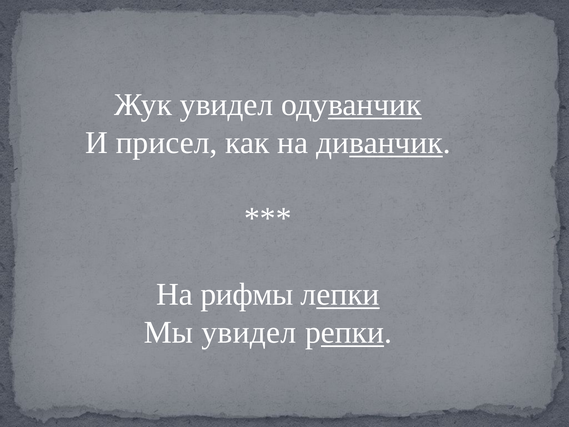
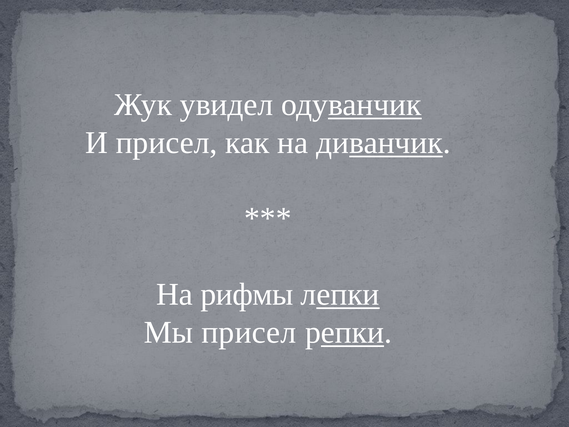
Мы увидел: увидел -> присел (249, 332)
